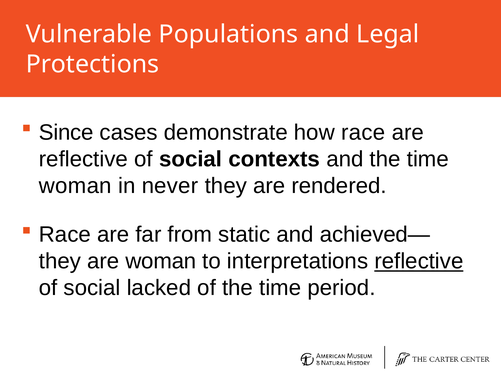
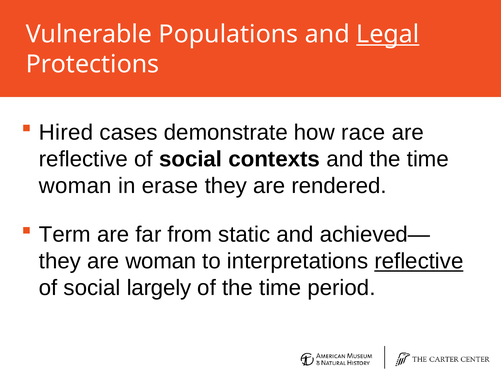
Legal underline: none -> present (388, 34)
Since: Since -> Hired (66, 133)
never: never -> erase (170, 186)
Race: Race -> Term (65, 235)
lacked: lacked -> largely (159, 289)
